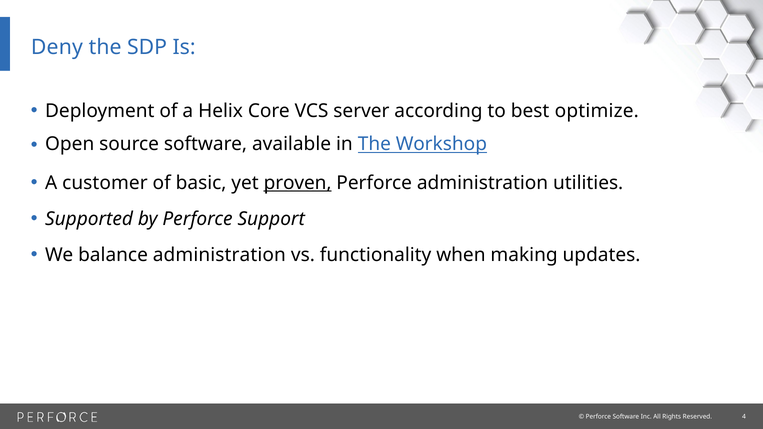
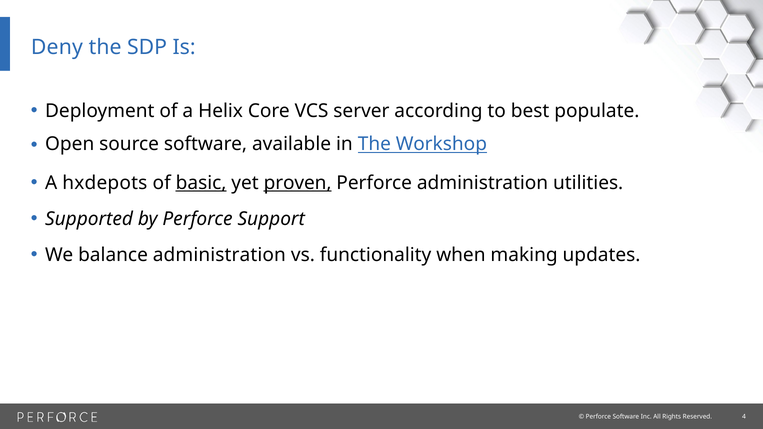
optimize: optimize -> populate (597, 111)
customer: customer -> hxdepots (105, 183)
basic underline: none -> present (201, 183)
